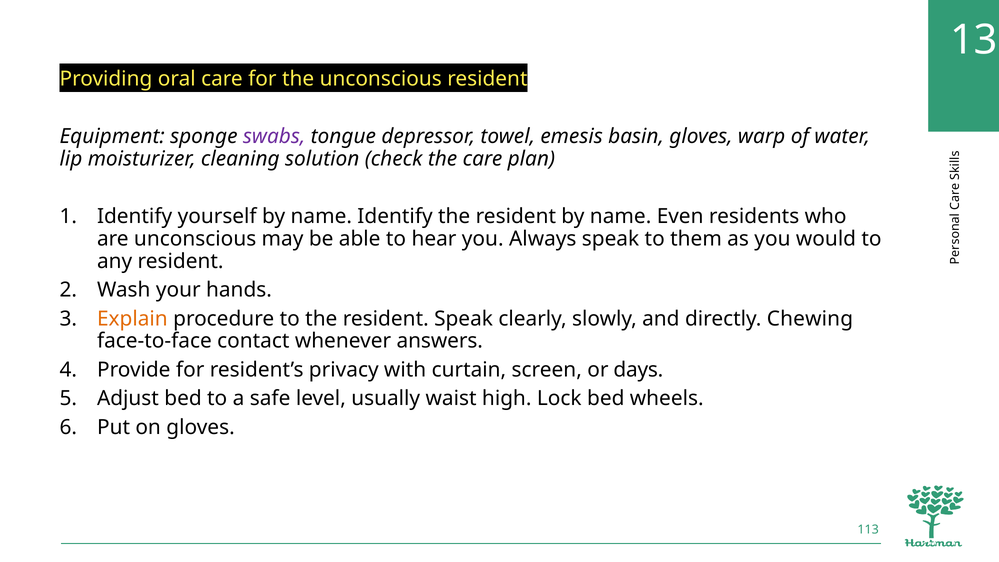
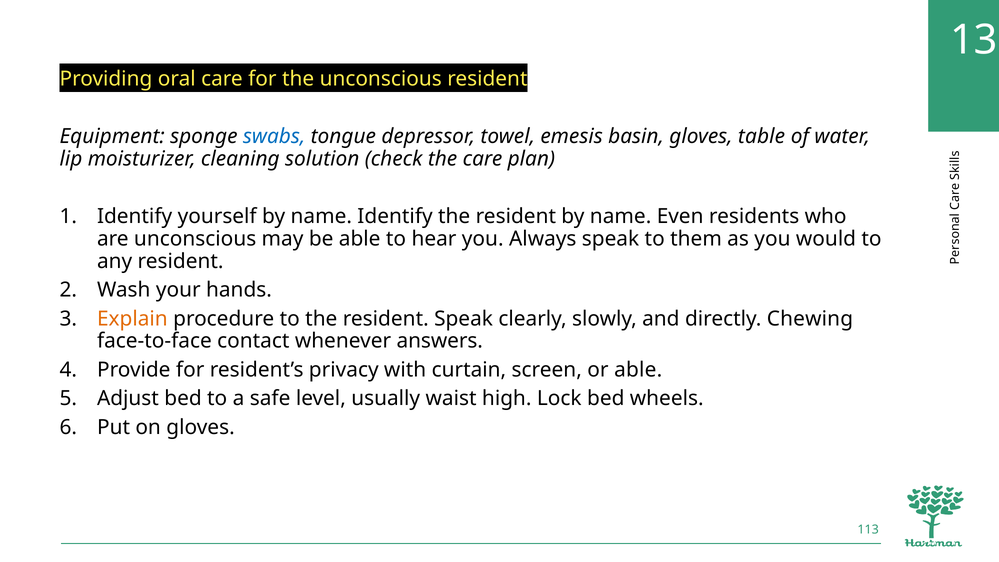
swabs colour: purple -> blue (274, 136)
warp: warp -> table (762, 136)
or days: days -> able (638, 370)
